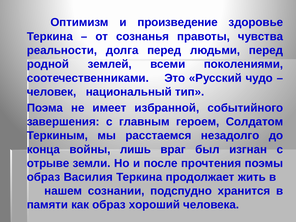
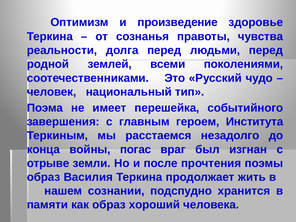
избранной: избранной -> перешейка (167, 108)
Солдатом: Солдатом -> Института (255, 122)
лишь: лишь -> погас (136, 149)
